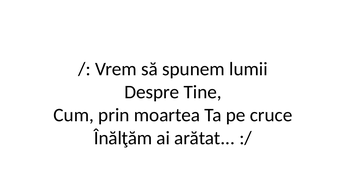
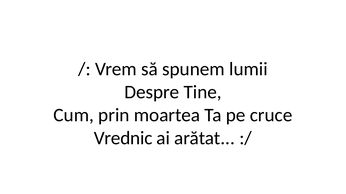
Înălţăm: Înălţăm -> Vrednic (123, 138)
